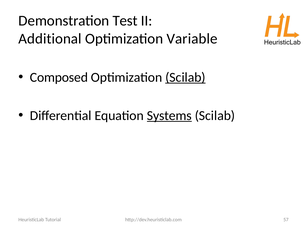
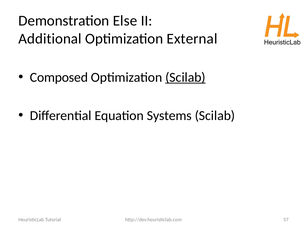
Test: Test -> Else (125, 21)
Variable: Variable -> External (192, 39)
Systems underline: present -> none (169, 116)
